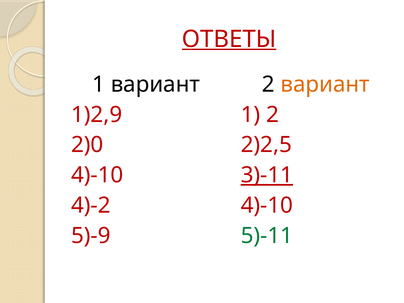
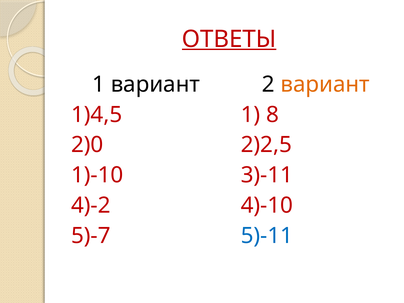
1)2,9: 1)2,9 -> 1)4,5 (97, 115)
1 2: 2 -> 8 (272, 115)
4)-10: 4)-10 -> 1)-10 (97, 175)
3)-11 underline: present -> none (267, 175)
5)-9: 5)-9 -> 5)-7 (91, 236)
5)-11 colour: green -> blue (267, 236)
